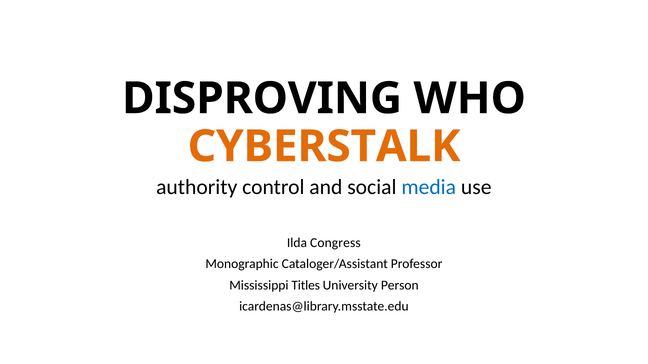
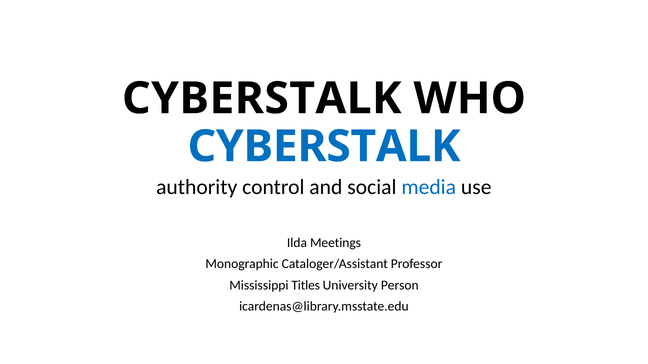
DISPROVING: DISPROVING -> CYBERSTALK (262, 99)
CYBERSTALK colour: orange -> blue (324, 147)
Congress: Congress -> Meetings (335, 243)
